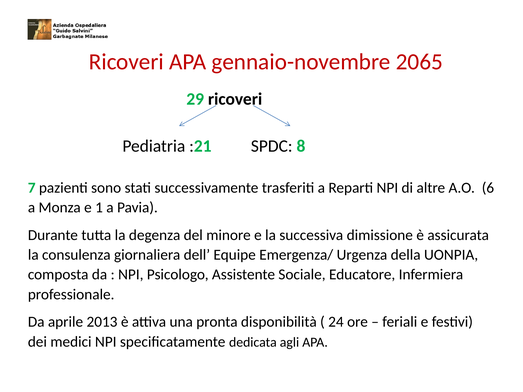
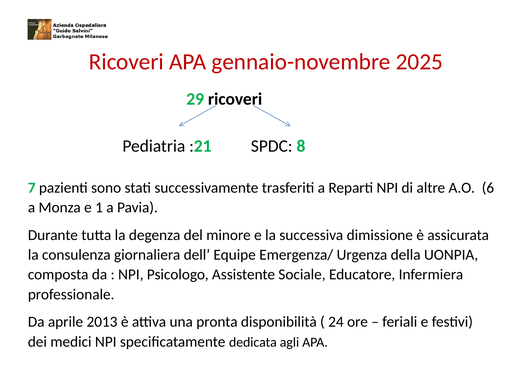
2065: 2065 -> 2025 (419, 62)
